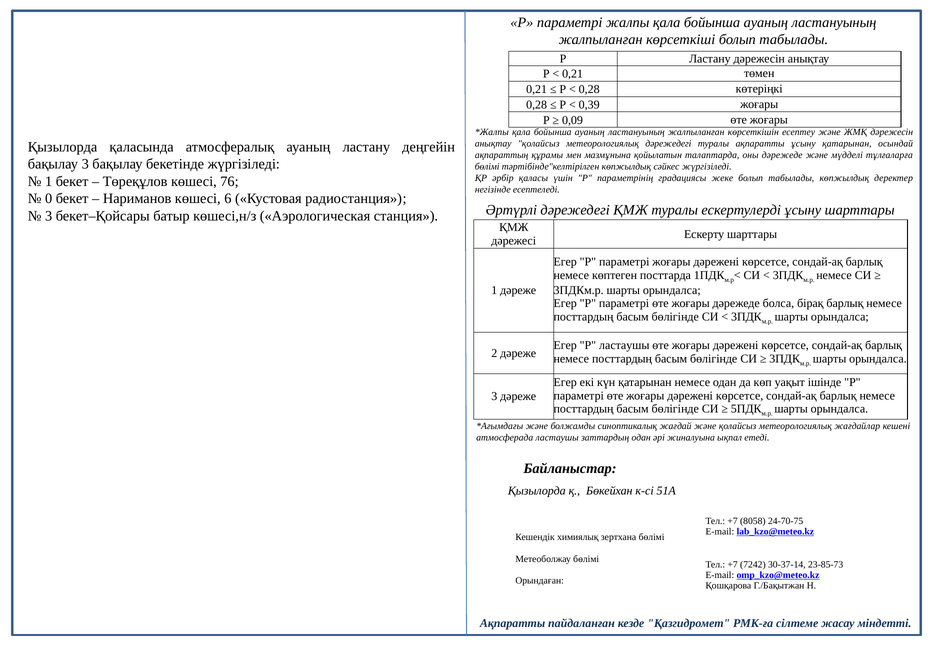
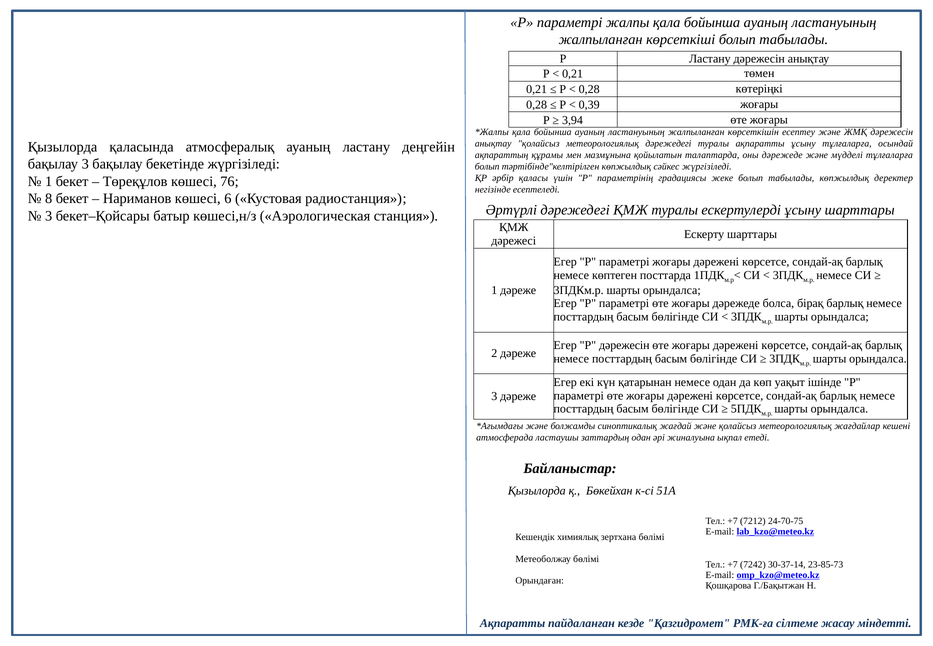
0,09: 0,09 -> 3,94 (572, 120)
ұсыну қатарынан: қатарынан -> тұлғаларға (847, 144)
бөлімі: бөлімі -> болып (487, 167)
0: 0 -> 8 (49, 199)
Р ластаушы: ластаушы -> дәрежесін (624, 345)
8058: 8058 -> 7212 (753, 521)
